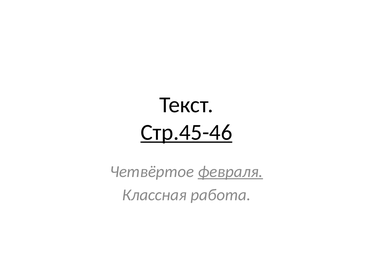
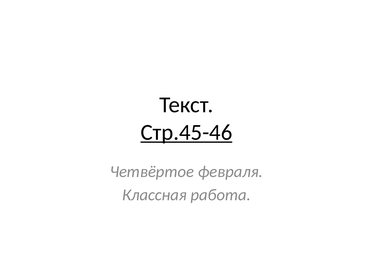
февраля underline: present -> none (230, 171)
